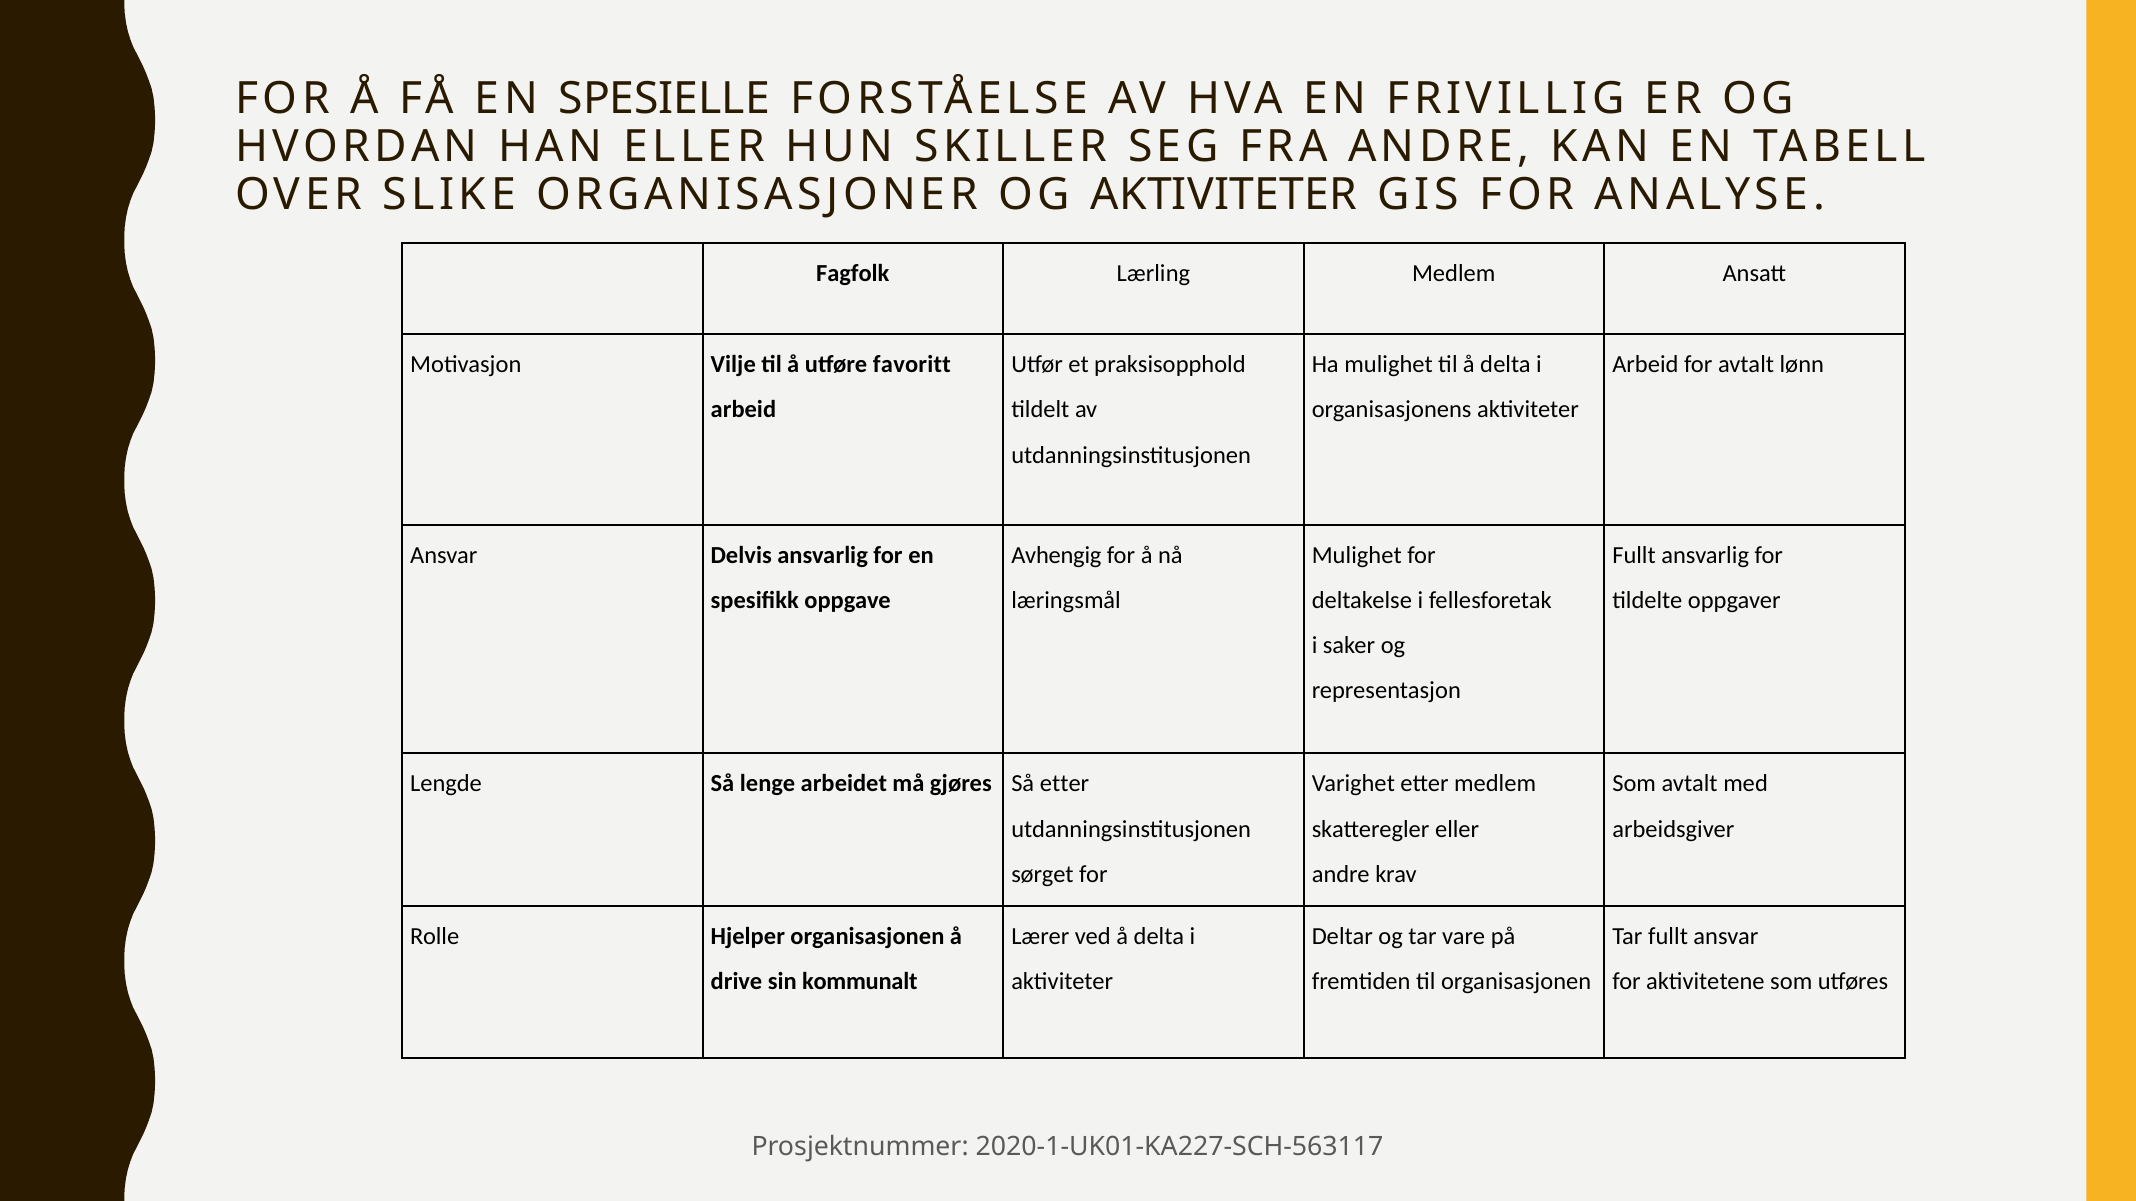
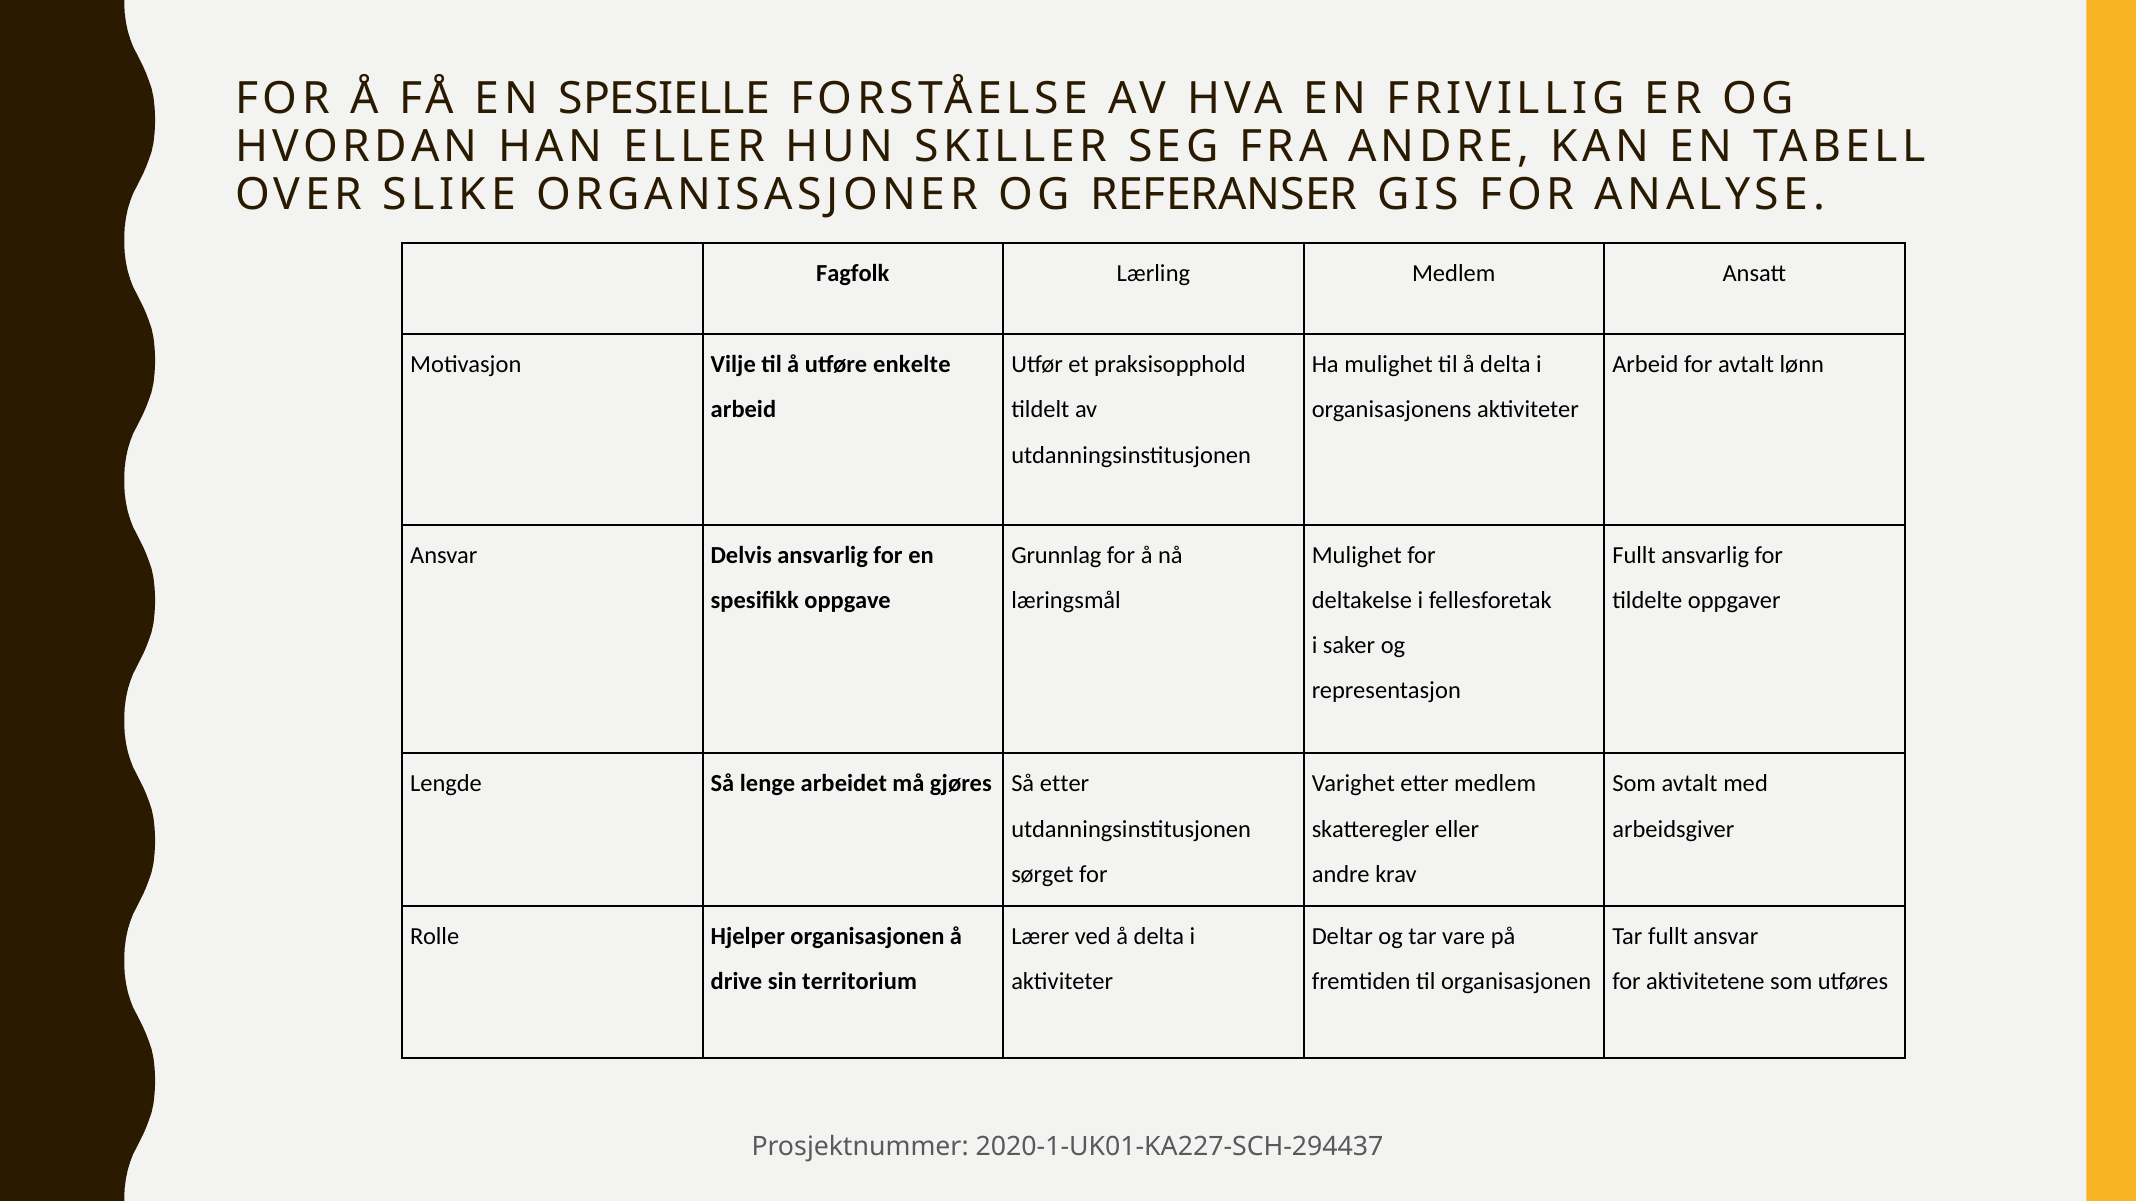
OG AKTIVITETER: AKTIVITETER -> REFERANSER (1224, 195)
favoritt: favoritt -> enkelte (912, 365)
Avhengig: Avhengig -> Grunnlag (1056, 555)
kommunalt: kommunalt -> territorium (860, 982)
2020-1-UK01-KA227-SCH-563117: 2020-1-UK01-KA227-SCH-563117 -> 2020-1-UK01-KA227-SCH-294437 (1180, 1147)
